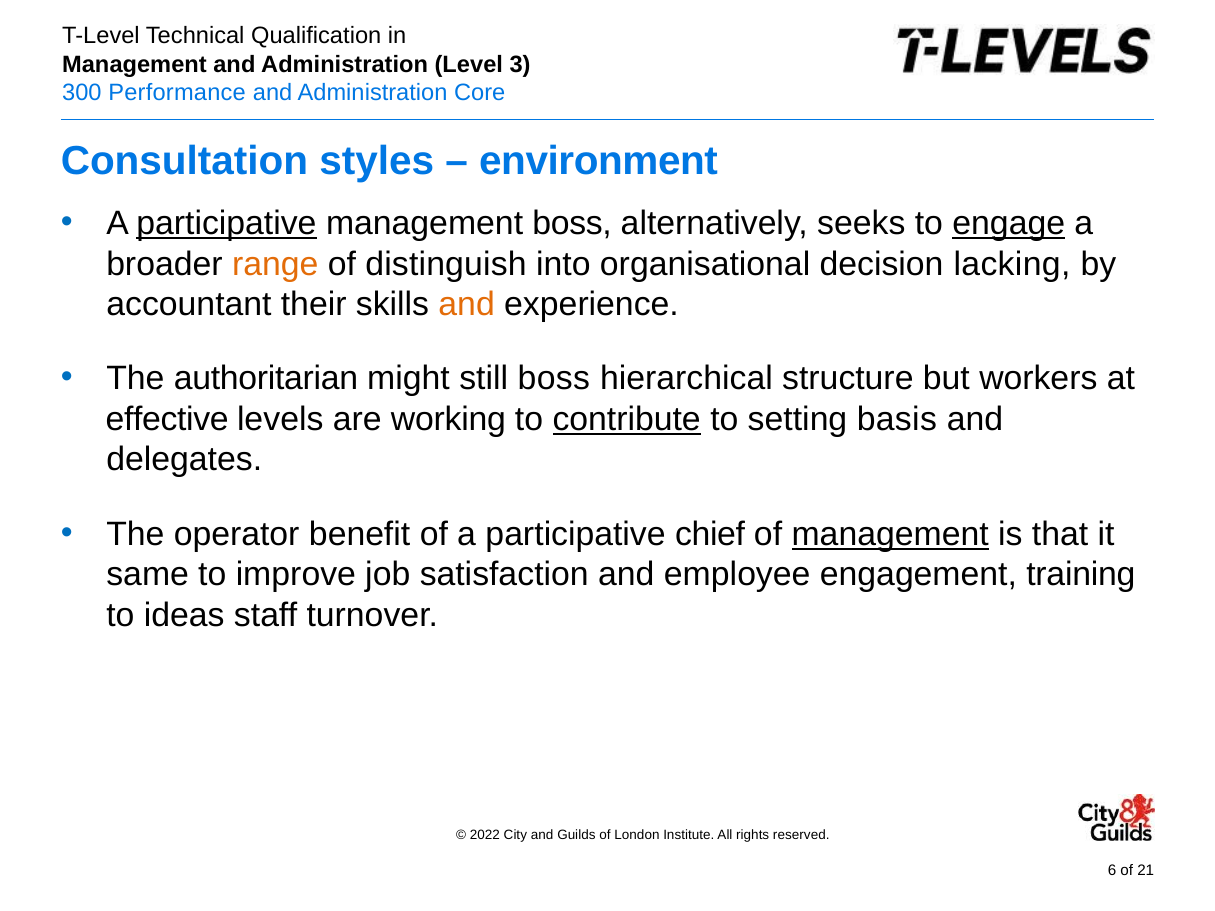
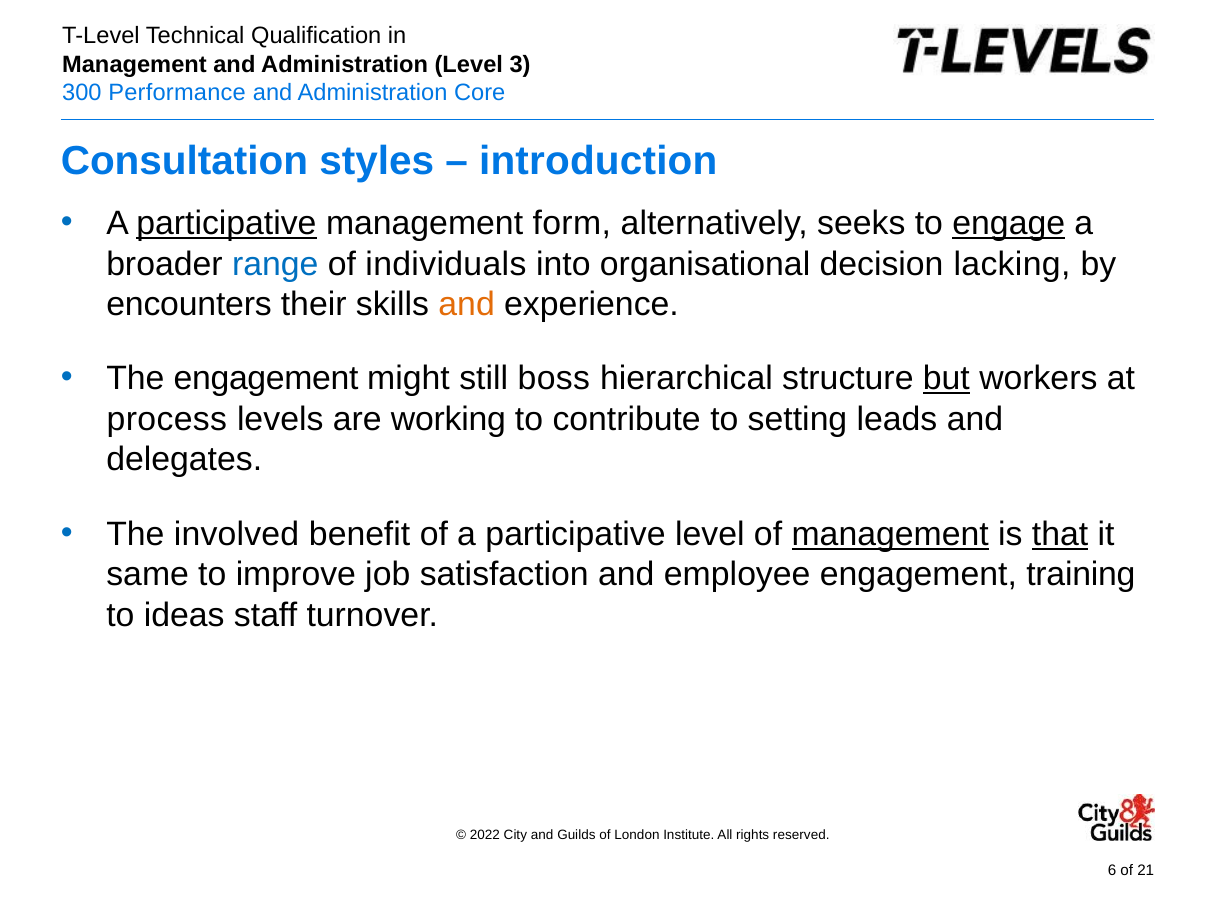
environment: environment -> introduction (598, 161)
management boss: boss -> form (572, 224)
range colour: orange -> blue (275, 264)
distinguish: distinguish -> individuals (446, 264)
accountant: accountant -> encounters (189, 305)
The authoritarian: authoritarian -> engagement (266, 379)
but underline: none -> present (946, 379)
effective: effective -> process (167, 419)
contribute underline: present -> none (627, 419)
basis: basis -> leads (897, 419)
operator: operator -> involved (237, 534)
participative chief: chief -> level (710, 534)
that underline: none -> present (1060, 534)
